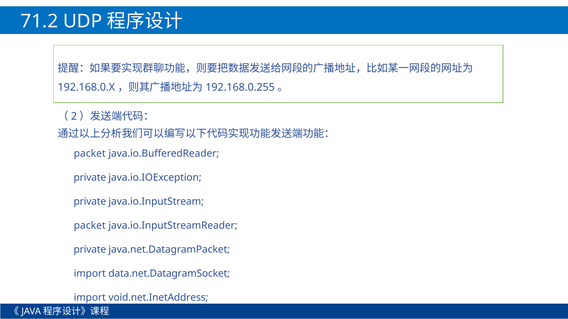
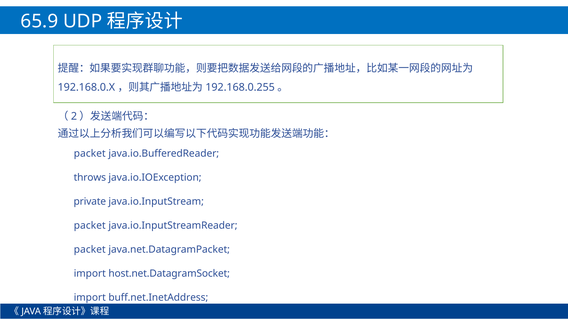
71.2: 71.2 -> 65.9 (39, 21)
private: private -> throws (90, 178)
private: private -> packet (90, 250)
data.net.DatagramSocket: data.net.DatagramSocket -> host.net.DatagramSocket (169, 274)
void.net.InetAddress: void.net.InetAddress -> buff.net.InetAddress (158, 298)
